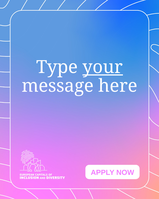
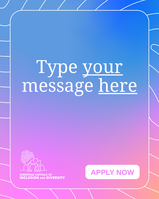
here underline: none -> present (118, 86)
